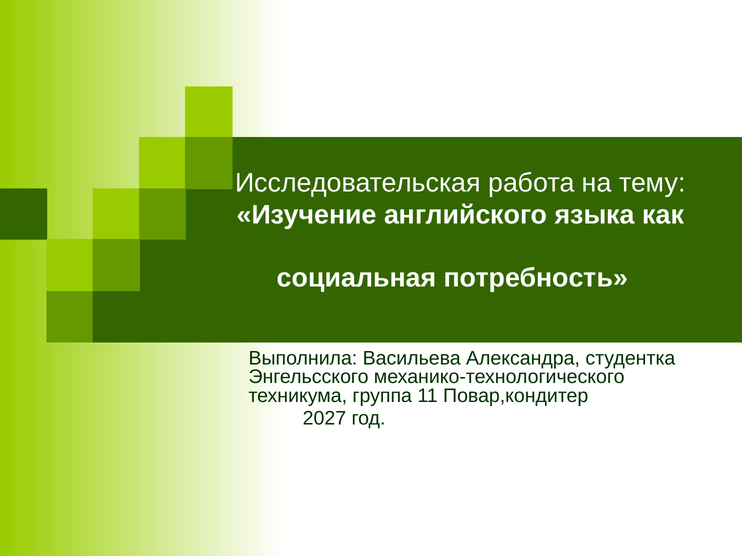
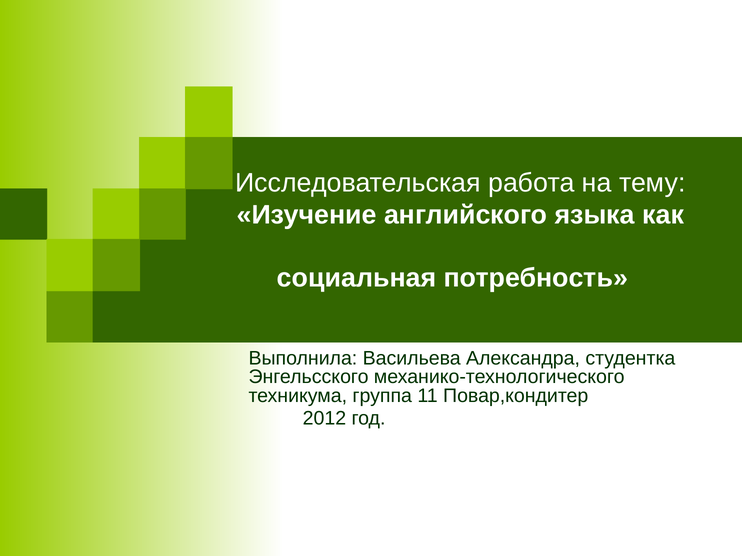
2027: 2027 -> 2012 (324, 419)
